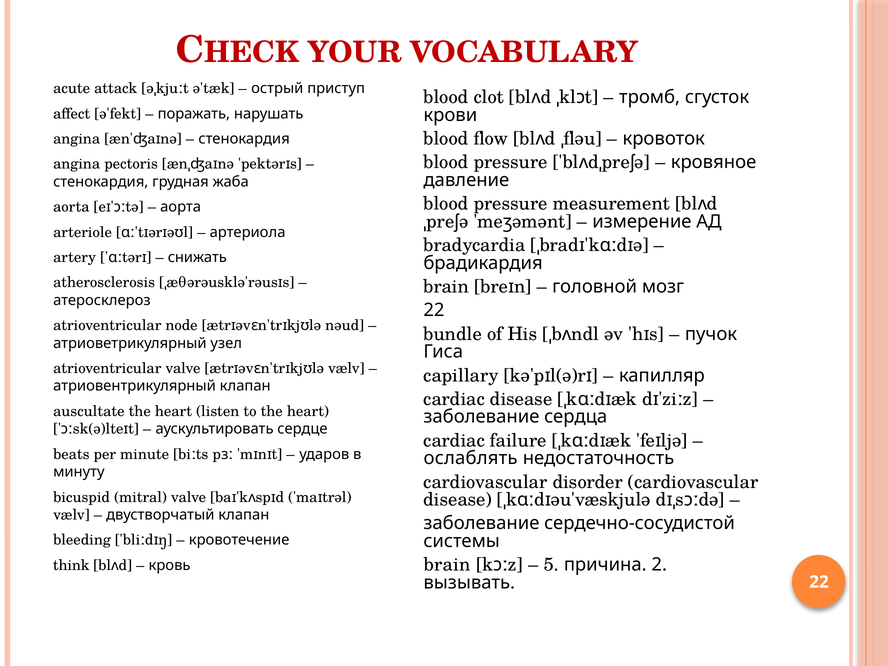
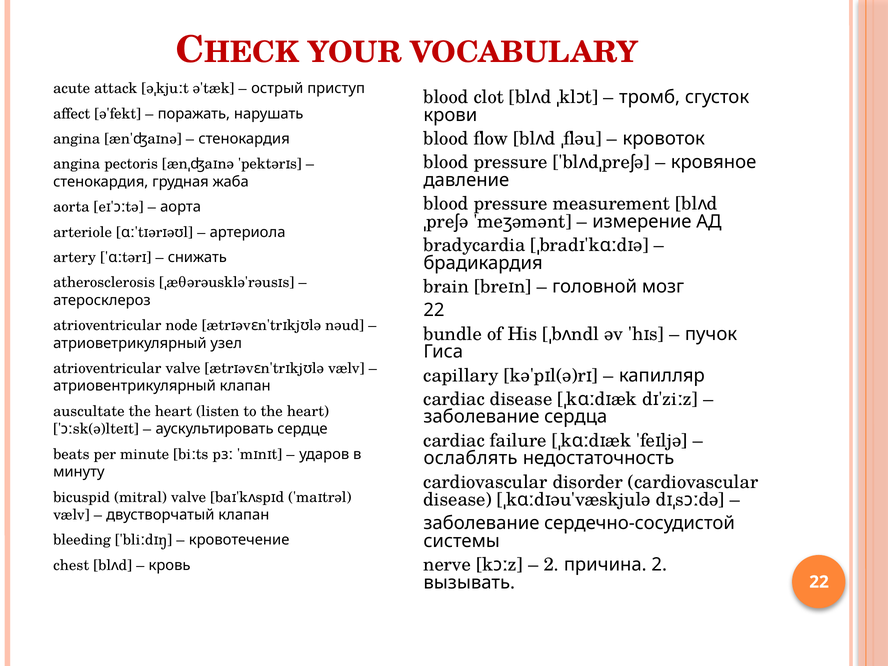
brain: brain -> nerve (447, 565)
5: 5 -> 2 (551, 565)
think: think -> chest (71, 565)
